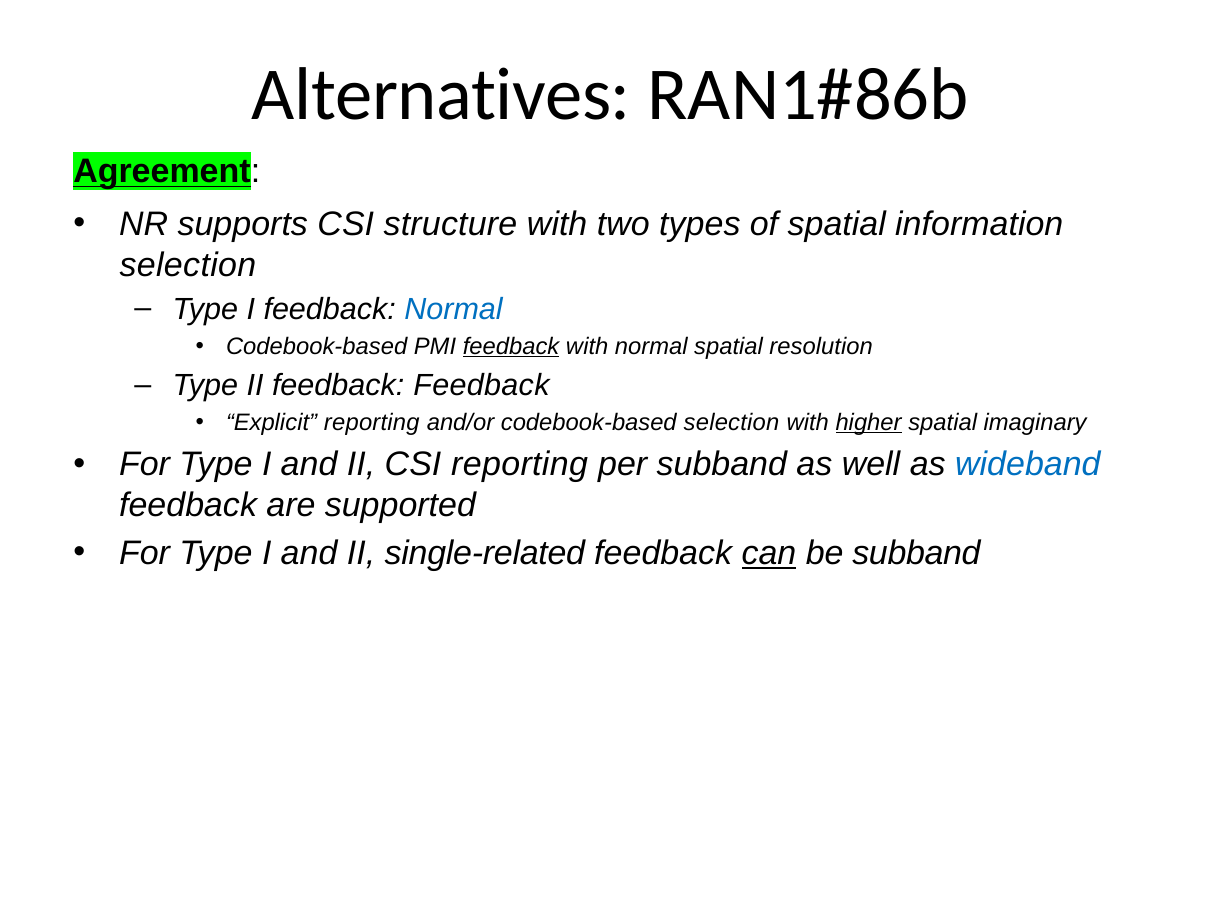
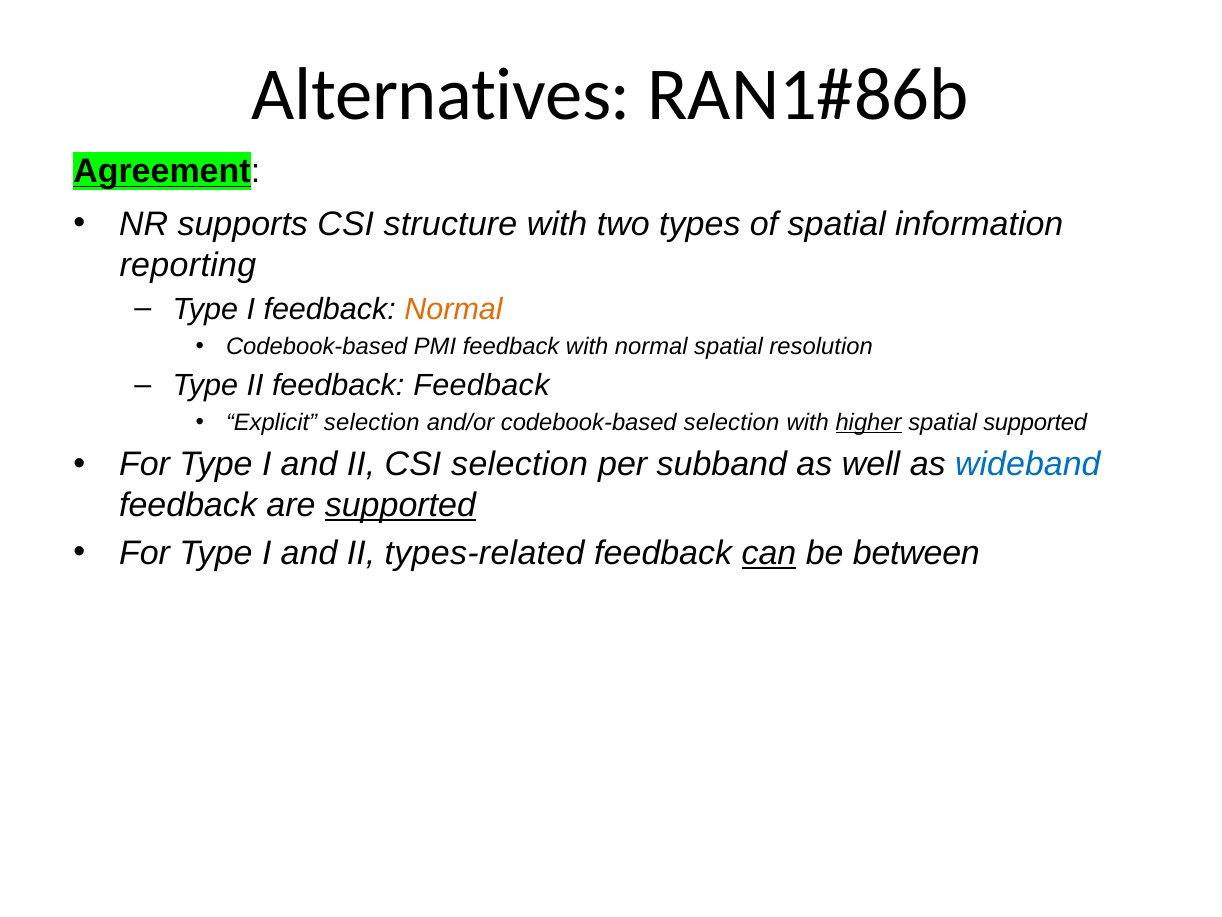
selection: selection -> reporting (188, 265)
Normal colour: blue -> orange (454, 309)
feedback underline: present -> none (511, 346)
Explicit reporting: reporting -> selection (372, 422)
spatial imaginary: imaginary -> supported (1035, 422)
CSI reporting: reporting -> selection (520, 464)
supported underline: none -> present (400, 505)
single-related: single-related -> types-related (485, 553)
be subband: subband -> between (916, 553)
